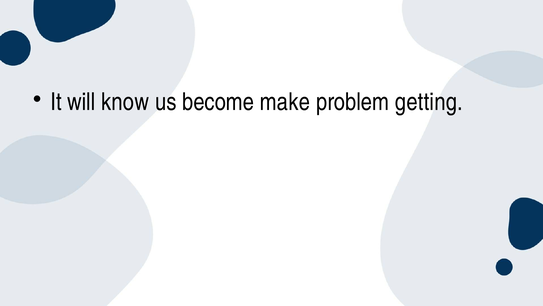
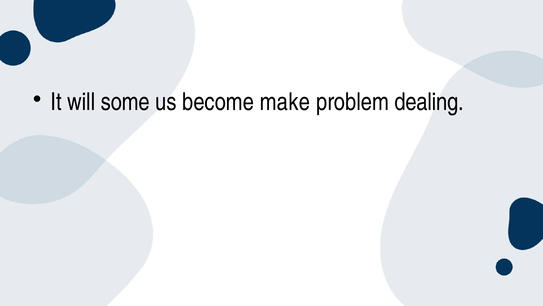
know: know -> some (125, 102)
getting: getting -> dealing (429, 102)
